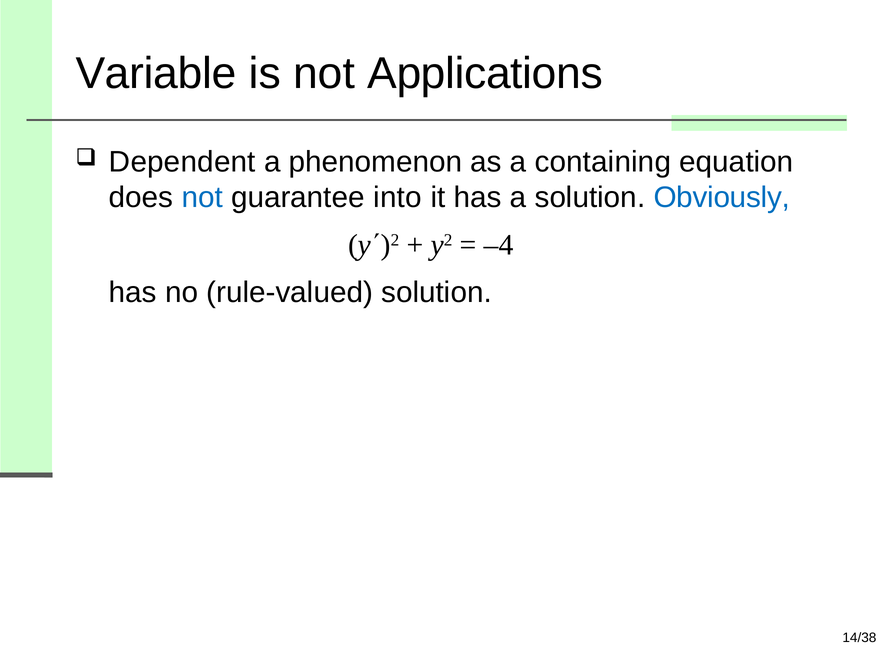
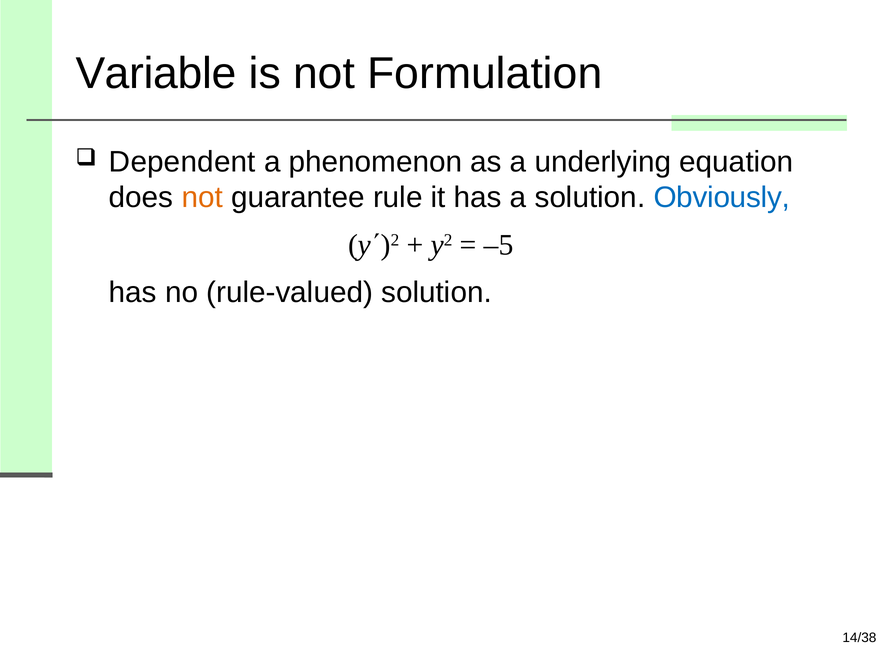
Applications: Applications -> Formulation (485, 73)
containing: containing -> underlying (603, 162)
not colour: blue -> orange (202, 198)
into: into -> rule (398, 198)
–4: –4 -> –5 (499, 245)
